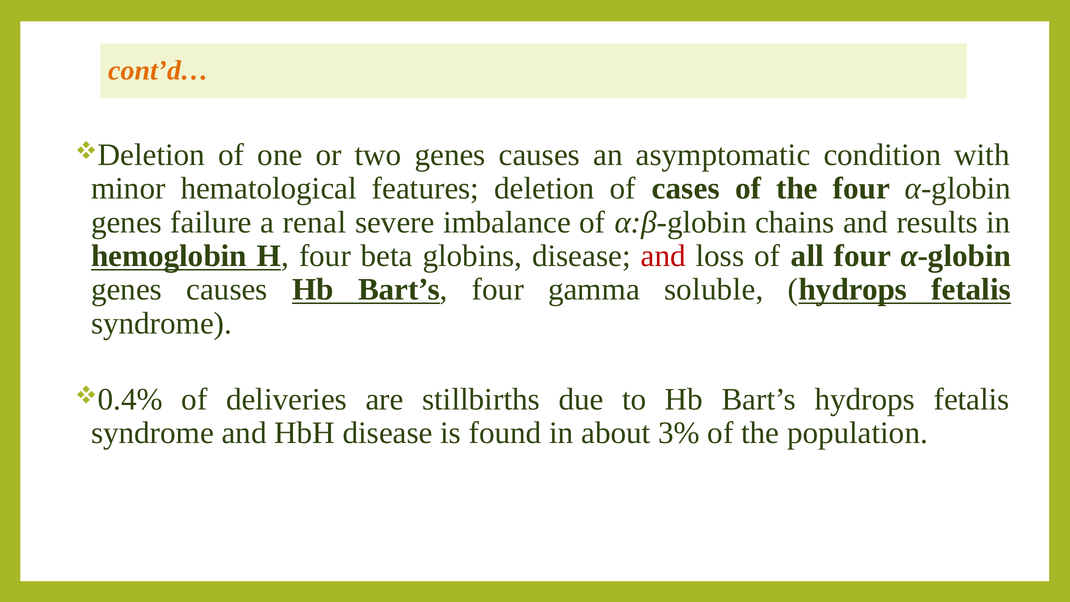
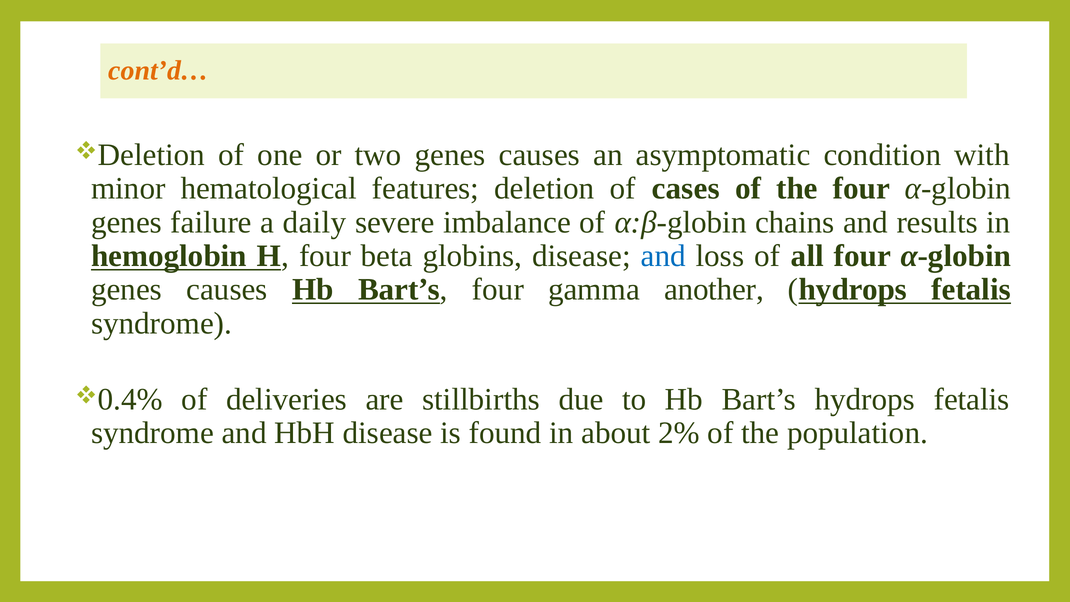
renal: renal -> daily (314, 222)
and colour: red -> blue (663, 256)
soluble: soluble -> another (714, 289)
3%: 3% -> 2% (679, 433)
